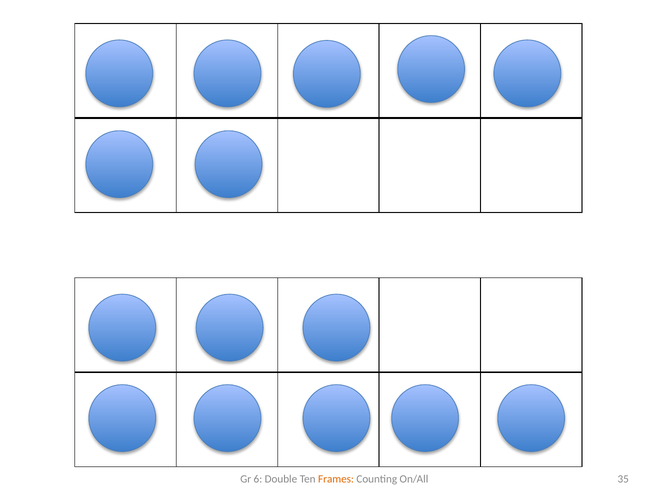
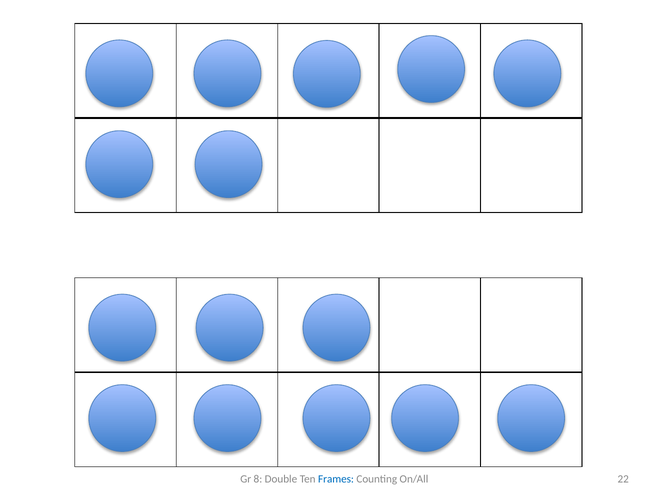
6: 6 -> 8 (258, 479)
Frames colour: orange -> blue (336, 479)
35: 35 -> 22 (623, 479)
